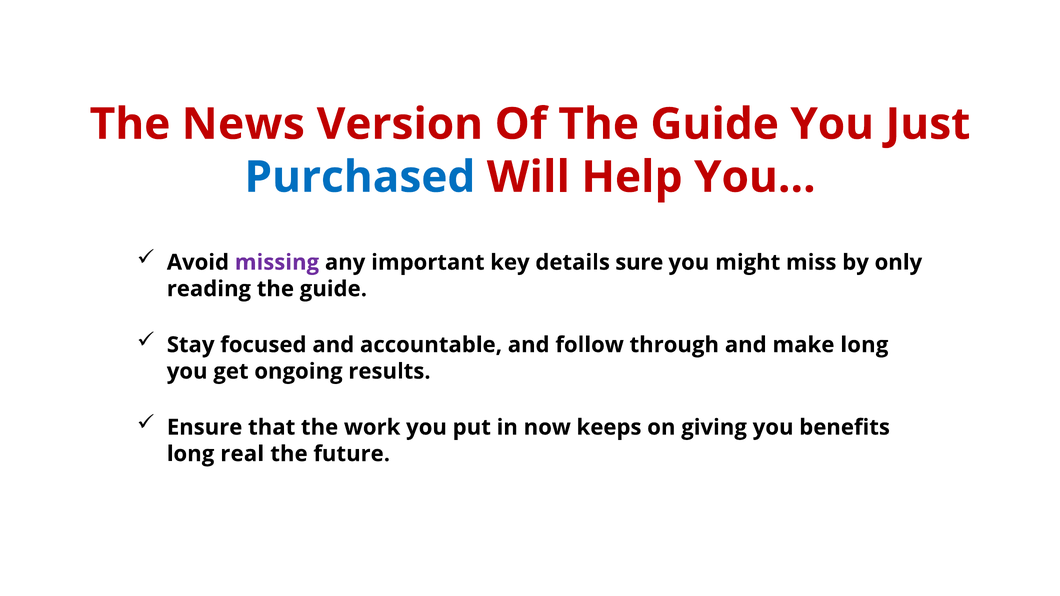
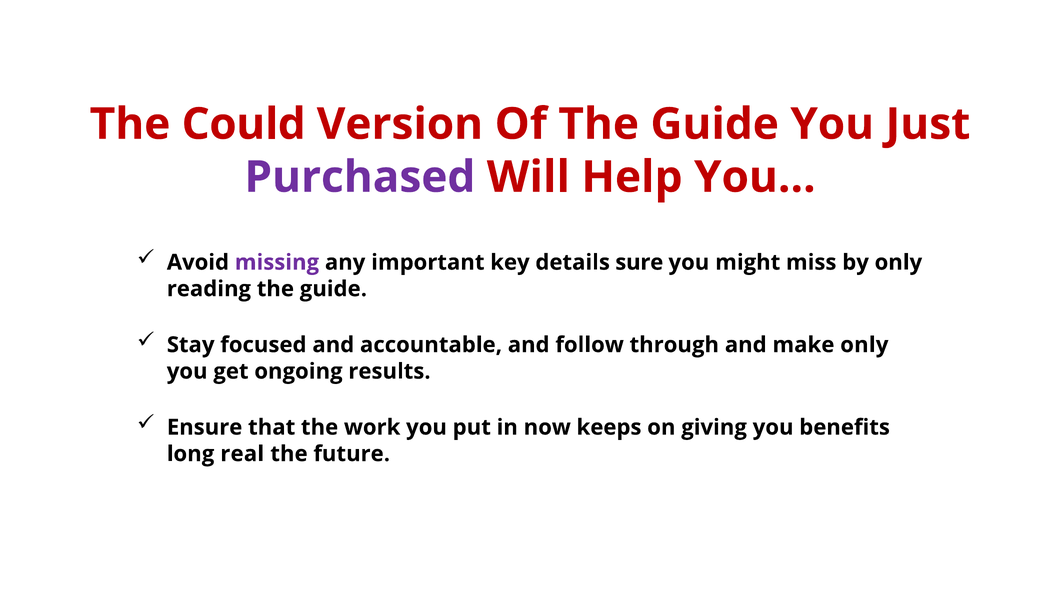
News: News -> Could (244, 124)
Purchased colour: blue -> purple (360, 177)
make long: long -> only (864, 345)
